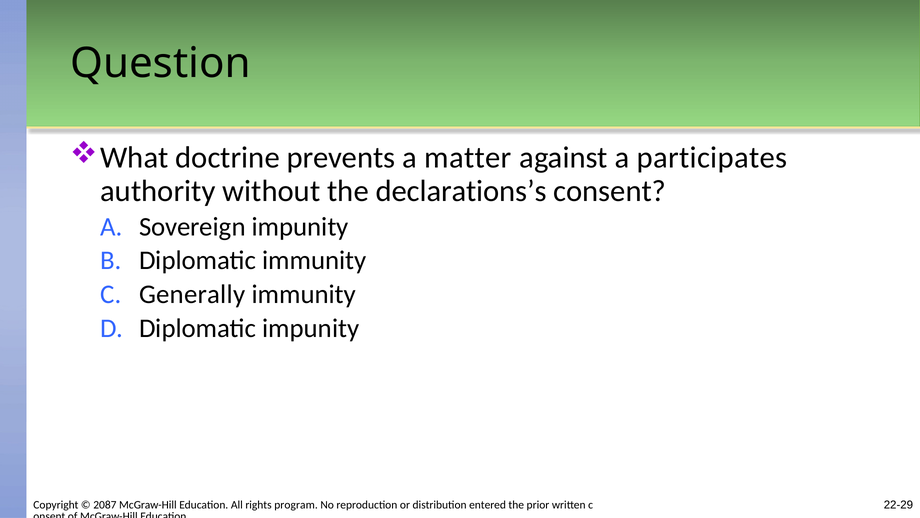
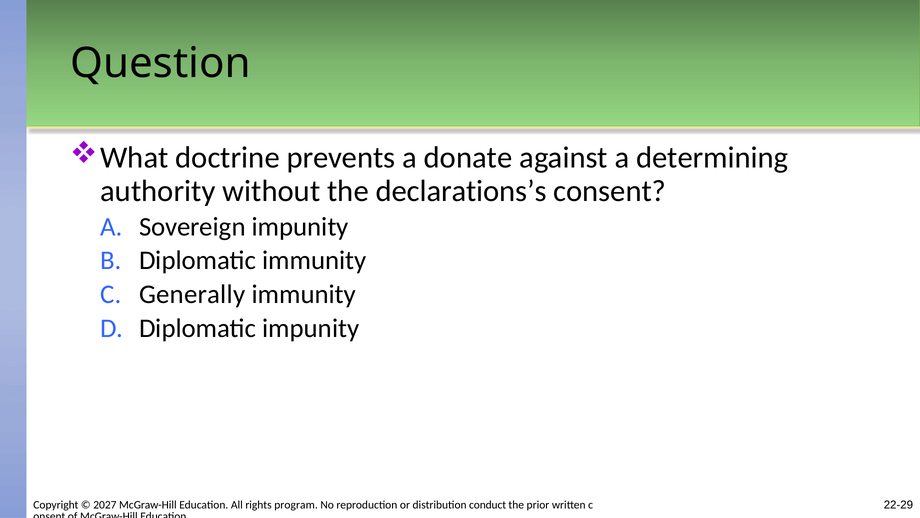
matter: matter -> donate (468, 158)
participates: participates -> determining (712, 158)
2087: 2087 -> 2027 (105, 504)
entered: entered -> conduct (488, 504)
